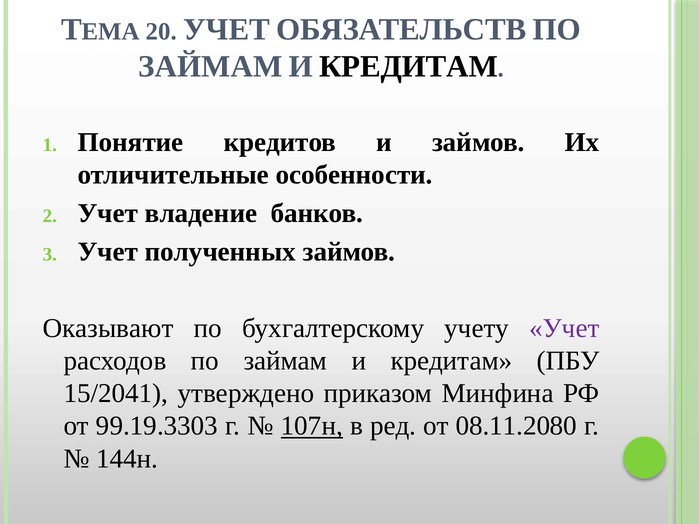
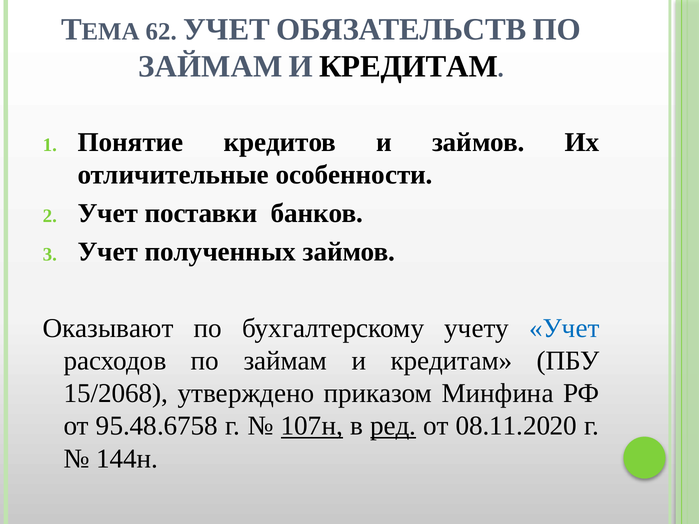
20: 20 -> 62 (161, 31)
владение: владение -> поставки (201, 213)
Учет colour: purple -> blue (564, 329)
15/2041: 15/2041 -> 15/2068 (116, 394)
99.19.3303: 99.19.3303 -> 95.48.6758 (157, 426)
ред underline: none -> present (393, 426)
08.11.2080: 08.11.2080 -> 08.11.2020 (516, 426)
